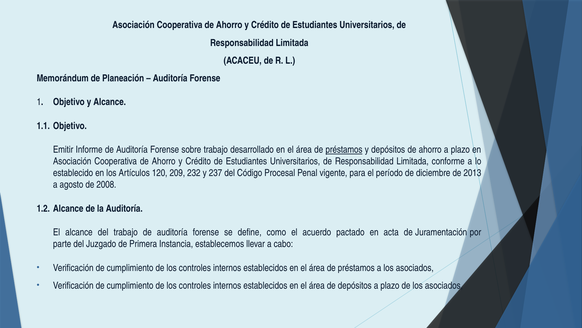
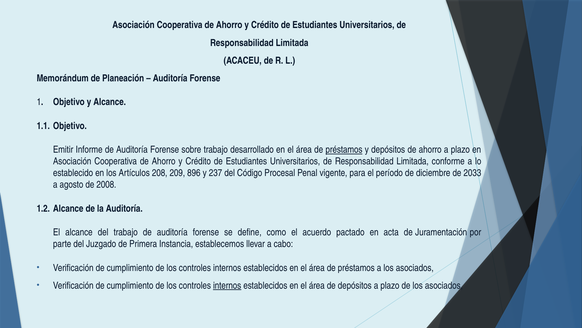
120: 120 -> 208 (160, 173)
232: 232 -> 896 (194, 173)
2013: 2013 -> 2033 (472, 173)
internos underline: none -> present (227, 285)
